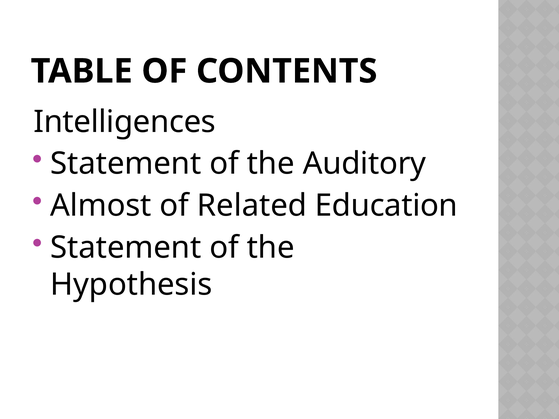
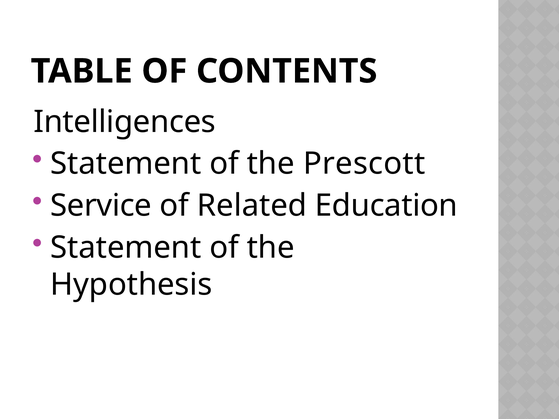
Auditory: Auditory -> Prescott (364, 164)
Almost: Almost -> Service (101, 206)
